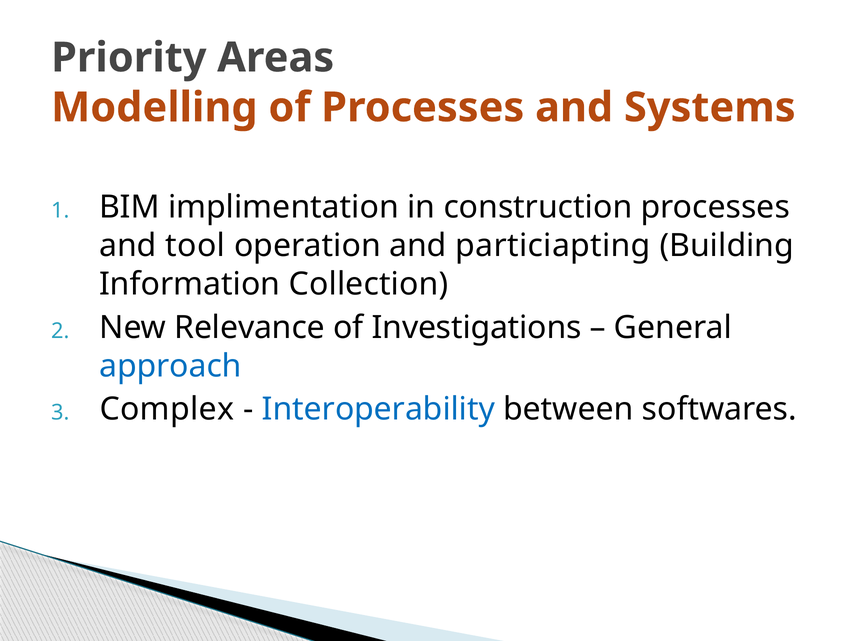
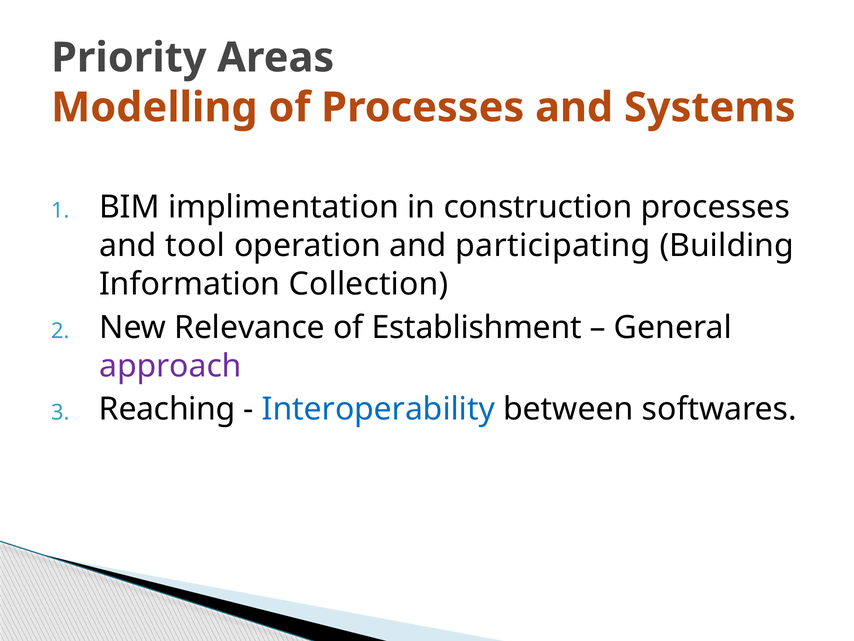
particiapting: particiapting -> participating (553, 246)
Investigations: Investigations -> Establishment (477, 327)
approach colour: blue -> purple (170, 366)
Complex: Complex -> Reaching (167, 409)
